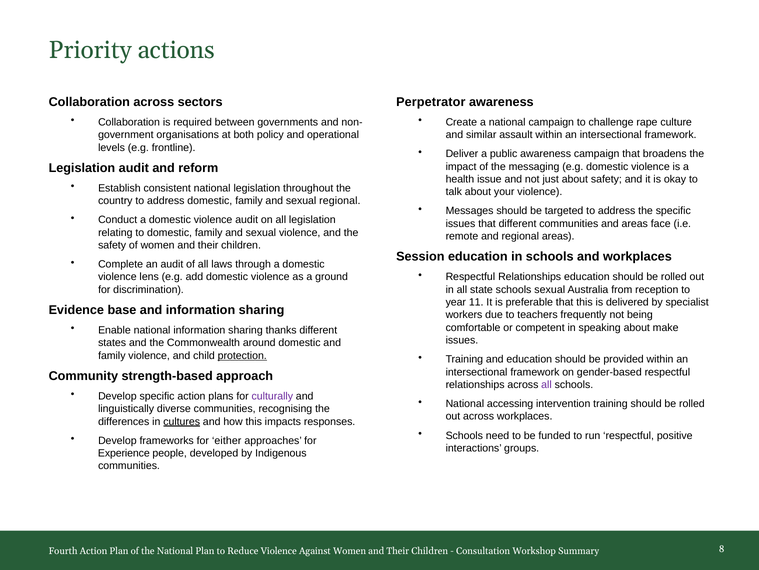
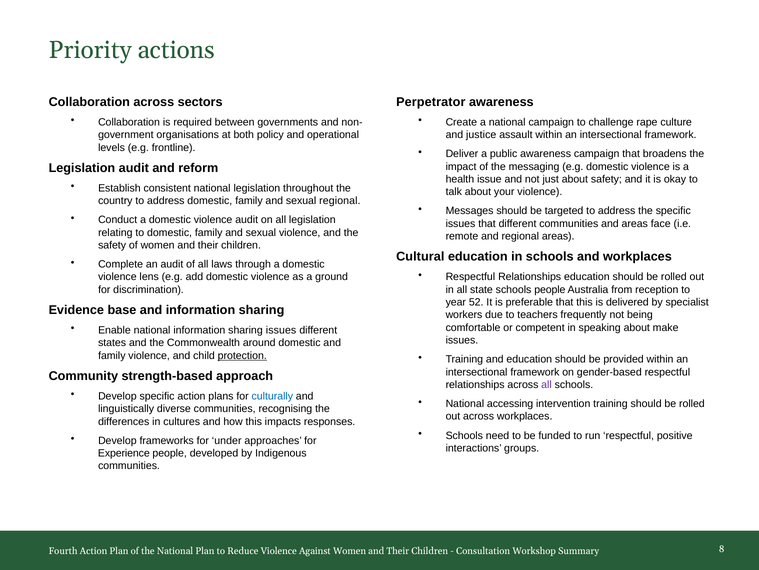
similar: similar -> justice (481, 135)
Session: Session -> Cultural (420, 256)
schools sexual: sexual -> people (550, 289)
11: 11 -> 52 (476, 302)
sharing thanks: thanks -> issues (281, 330)
culturally colour: purple -> blue (272, 396)
cultures underline: present -> none (182, 421)
either: either -> under (227, 440)
